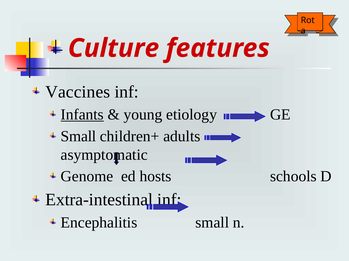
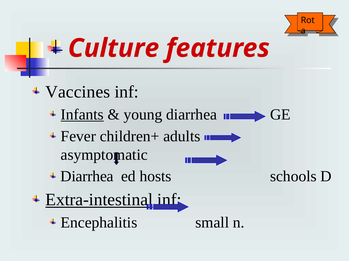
young etiology: etiology -> diarrhea (192, 115)
Small: Small -> Fever (78, 137)
Genome: Genome -> Diarrhea (87, 177)
Extra-intestinal underline: none -> present (99, 200)
